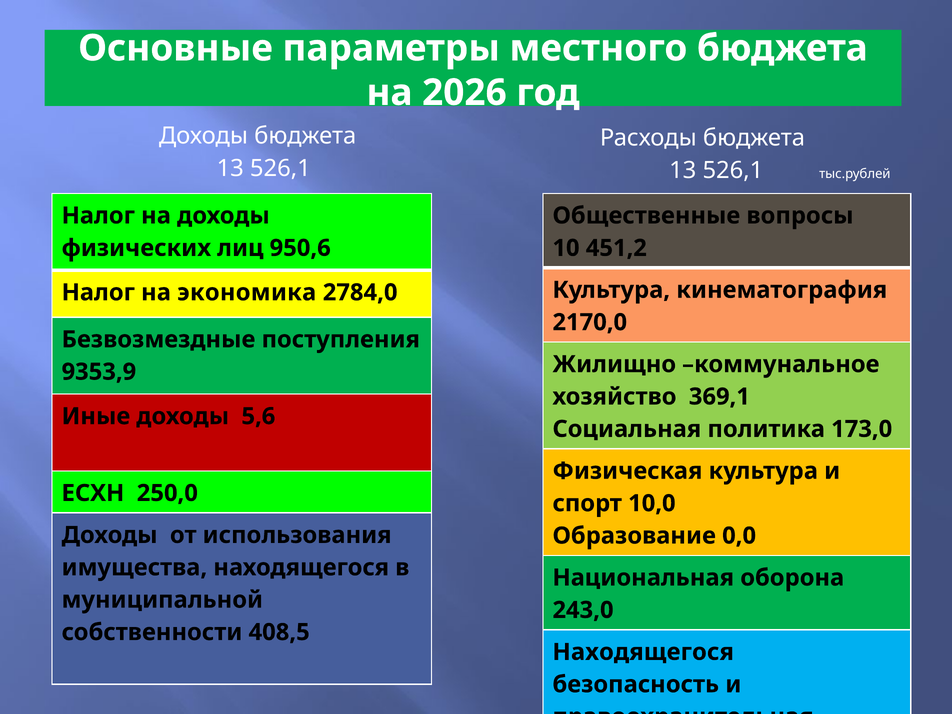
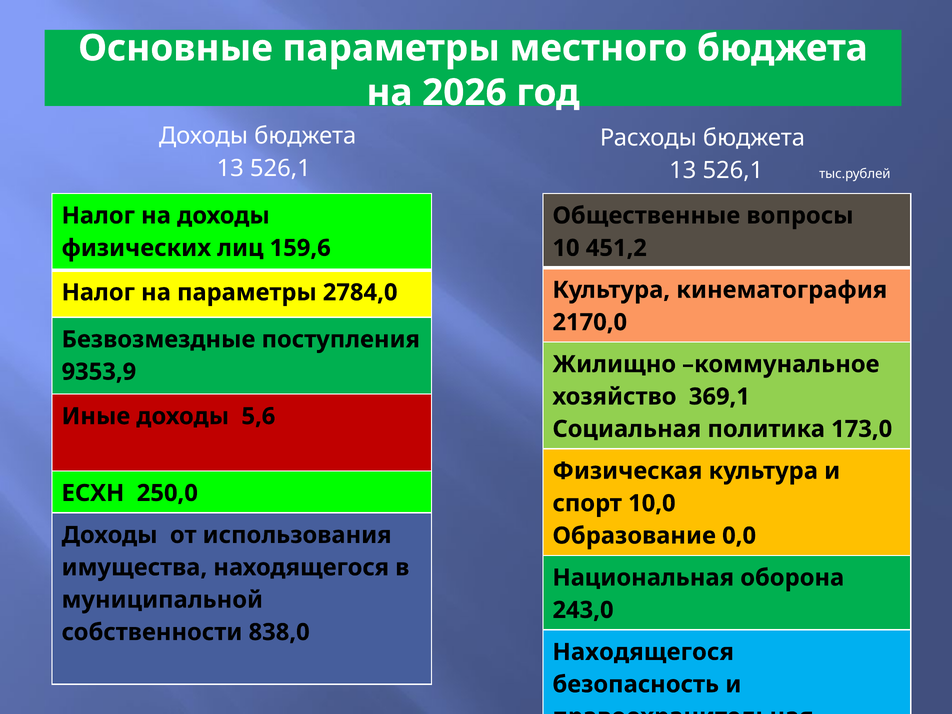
950,6: 950,6 -> 159,6 (300, 248)
на экономика: экономика -> параметры (247, 292)
408,5: 408,5 -> 838,0 (279, 632)
